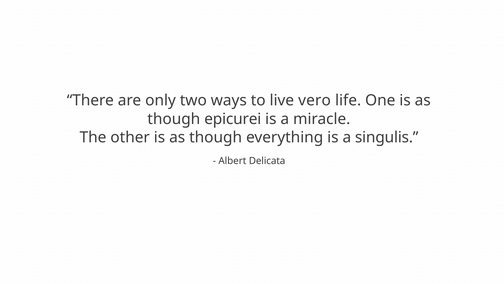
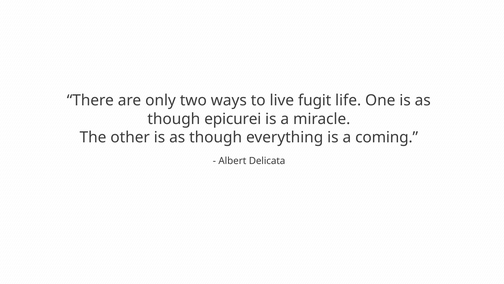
vero: vero -> fugit (315, 100)
singulis: singulis -> coming (387, 137)
